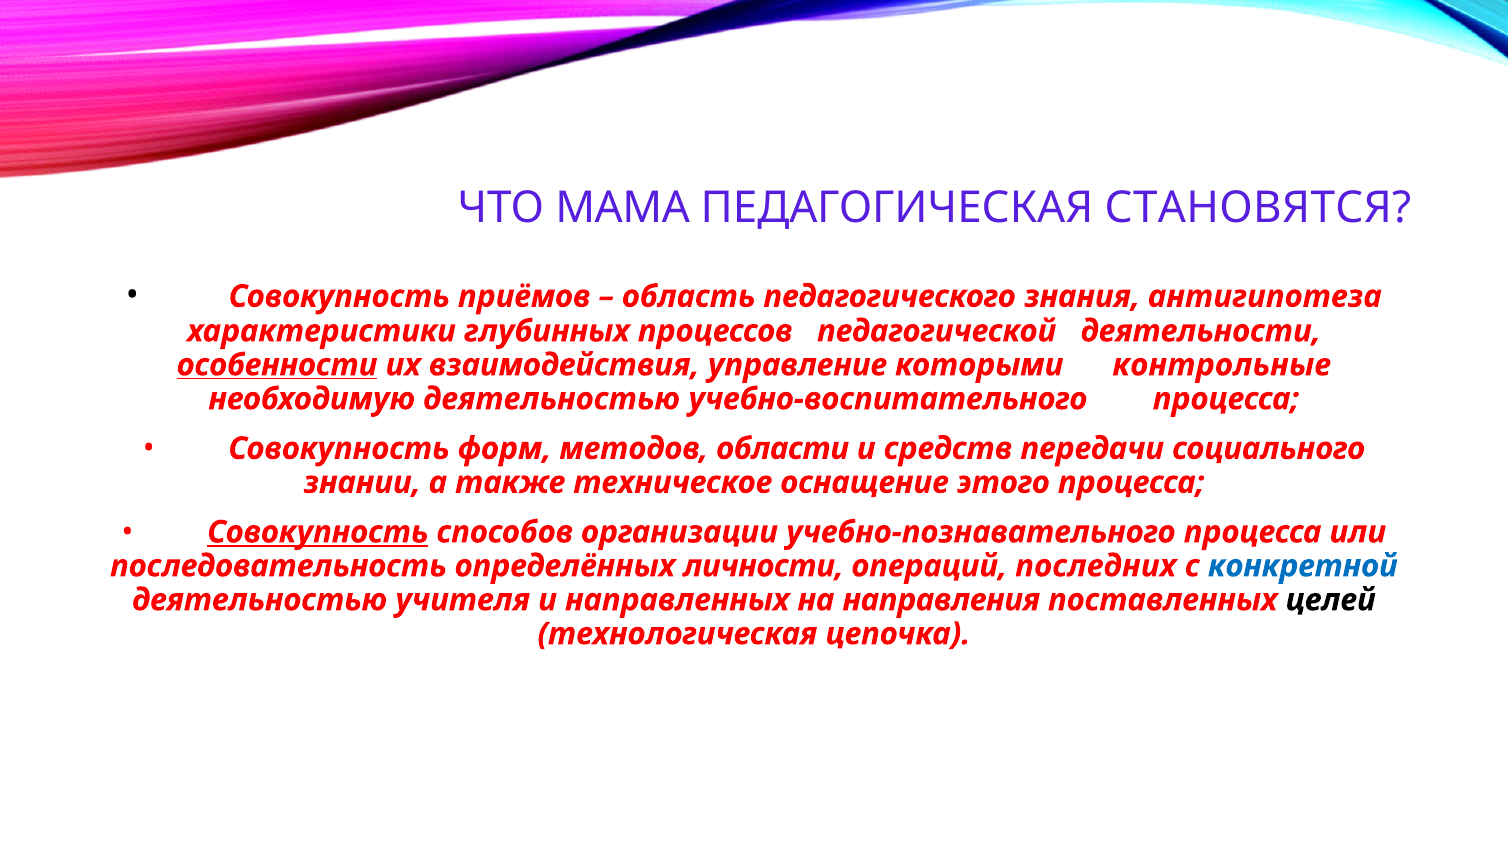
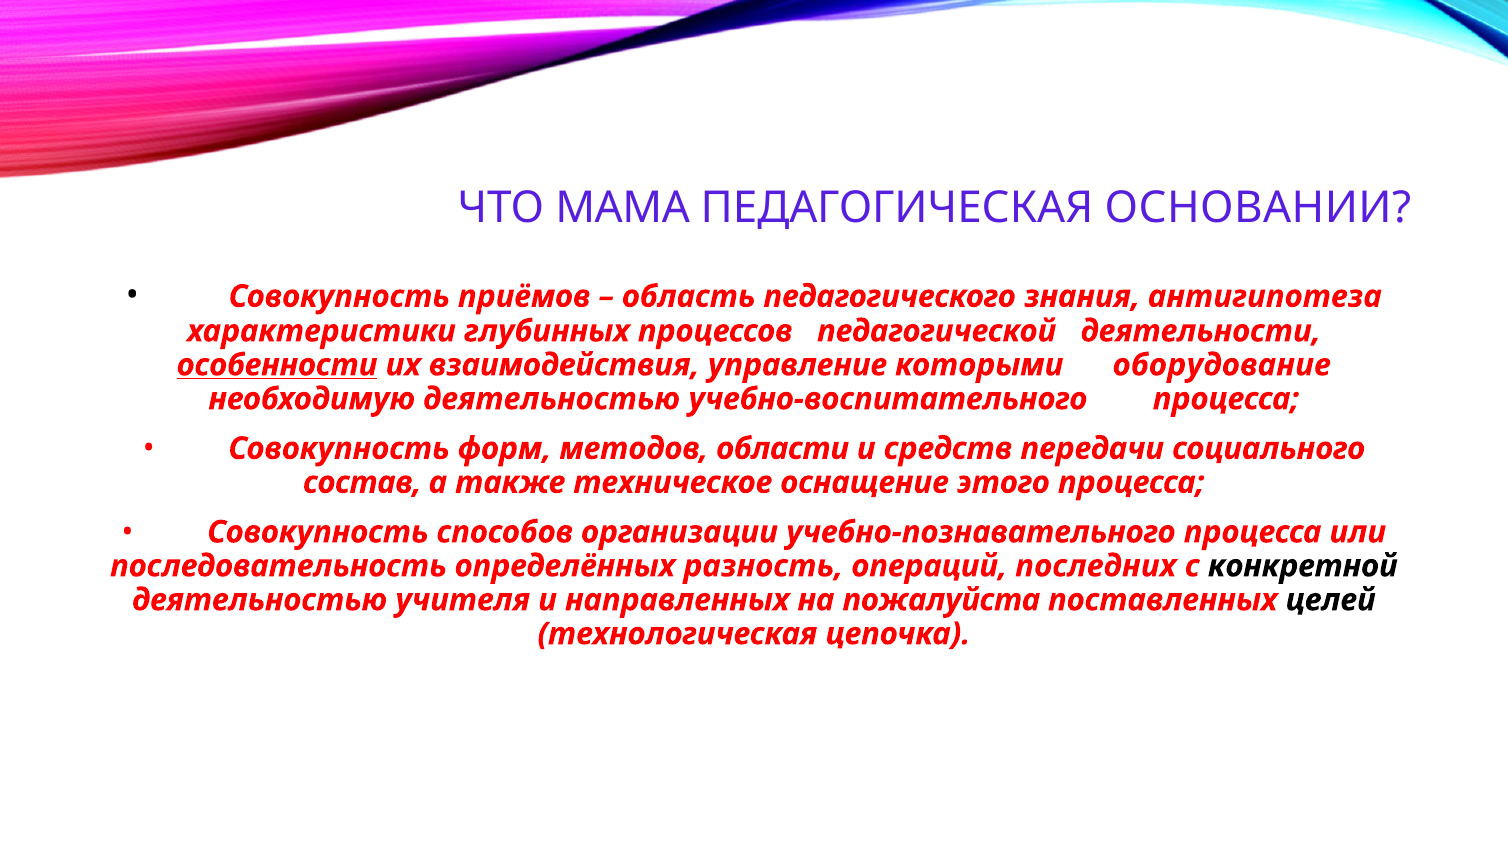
СТАНОВЯТСЯ: СТАНОВЯТСЯ -> ОСНОВАНИИ (1258, 208)
контрольные: контрольные -> оборудование (1222, 365)
знании: знании -> состав (362, 483)
Совокупность underline: present -> none (318, 532)
личности: личности -> разность (763, 566)
конкретной colour: blue -> black (1303, 566)
направления: направления -> пожалуйста (941, 600)
